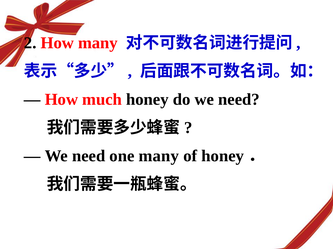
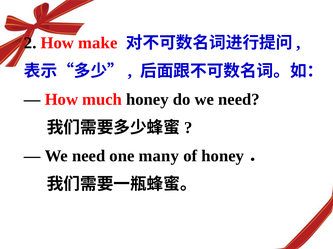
How many: many -> make (98, 43)
